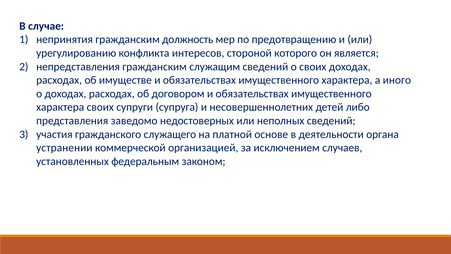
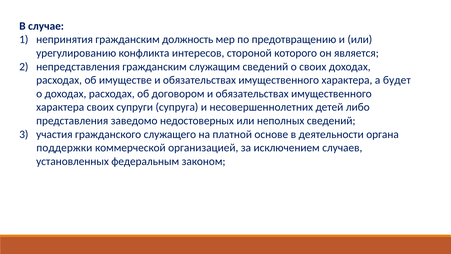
иного: иного -> будет (397, 80)
устранении: устранении -> поддержки (64, 148)
